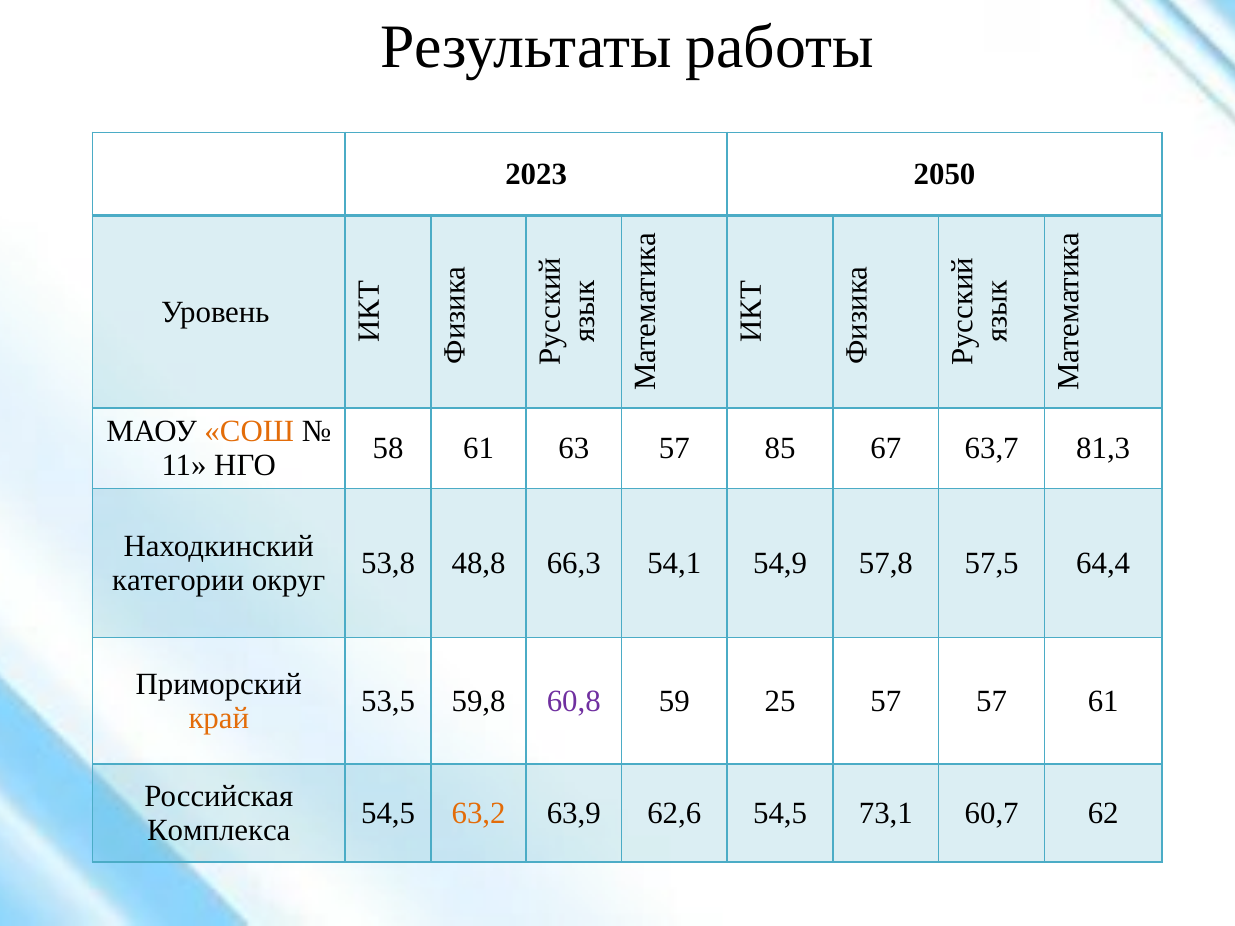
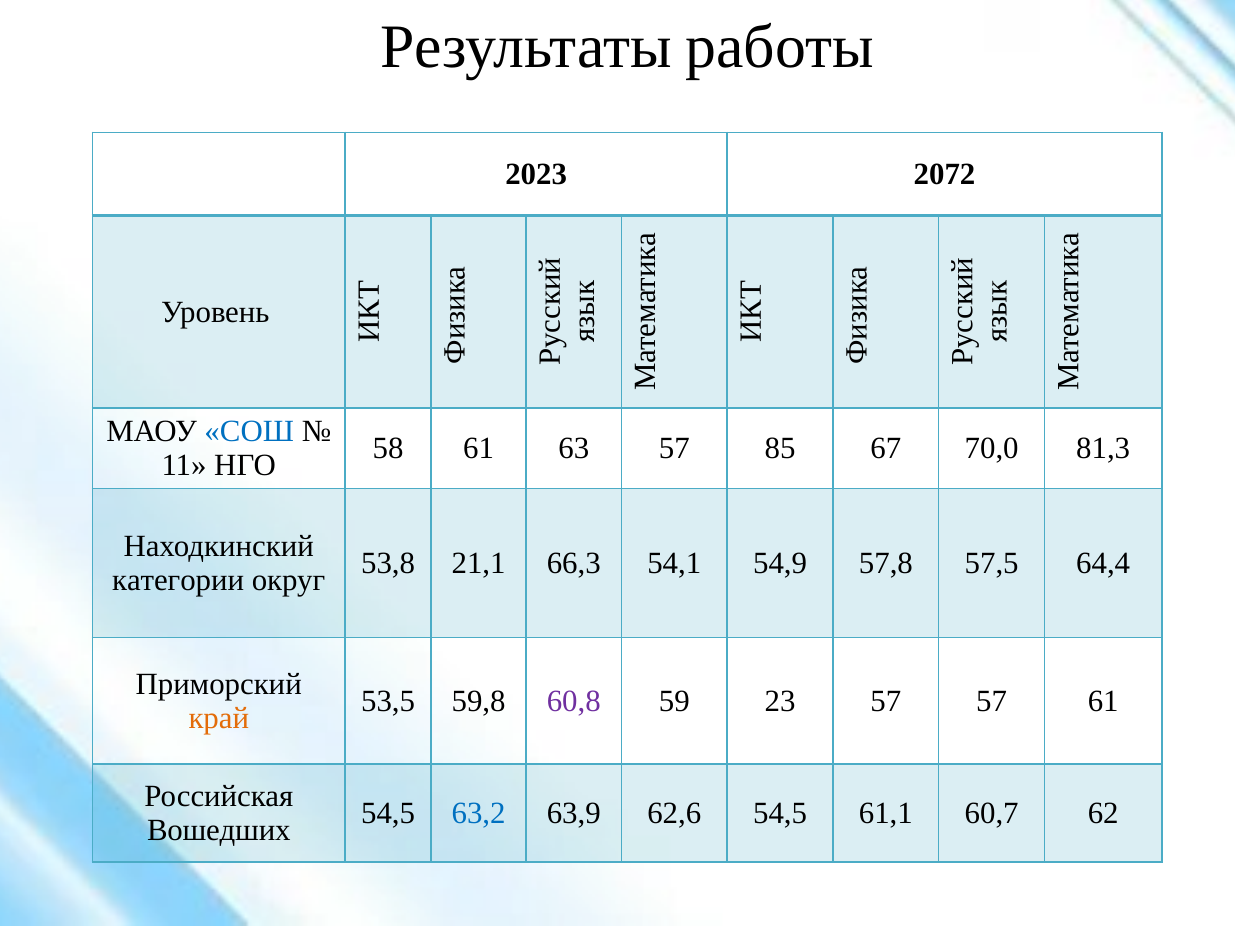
2050: 2050 -> 2072 (945, 174)
СОШ colour: orange -> blue (249, 432)
63,7: 63,7 -> 70,0 (992, 449)
48,8: 48,8 -> 21,1 (479, 564)
25: 25 -> 23 (780, 701)
63,2 colour: orange -> blue (479, 814)
73,1: 73,1 -> 61,1 (886, 814)
Комплекса: Комплекса -> Вошедших (219, 831)
